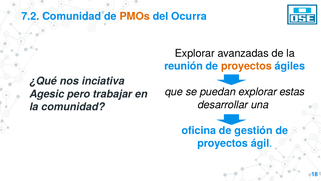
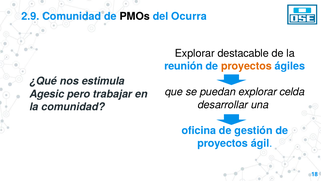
7.2: 7.2 -> 2.9 (30, 16)
PMOs colour: orange -> black (135, 16)
avanzadas: avanzadas -> destacable (243, 53)
inciativa: inciativa -> estimula (103, 81)
estas: estas -> celda (292, 92)
